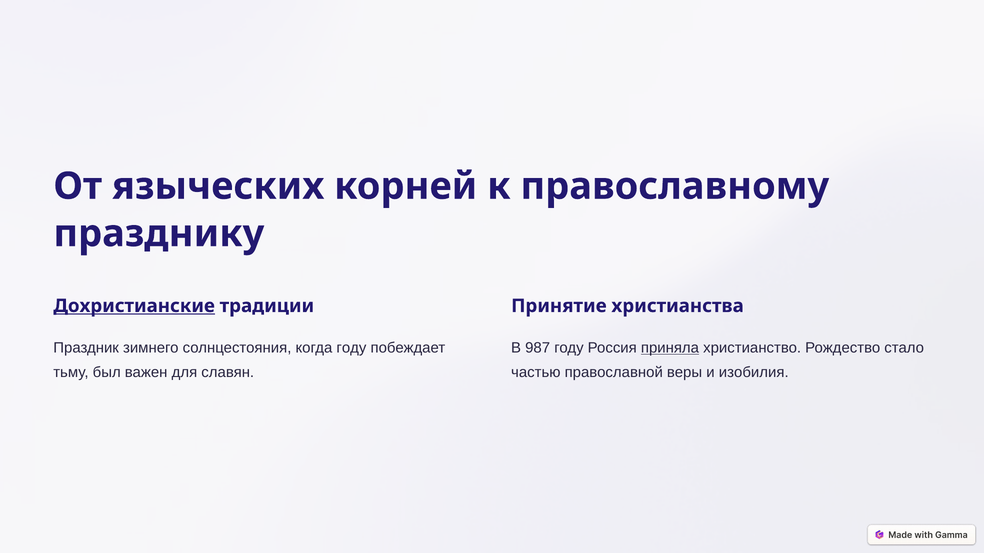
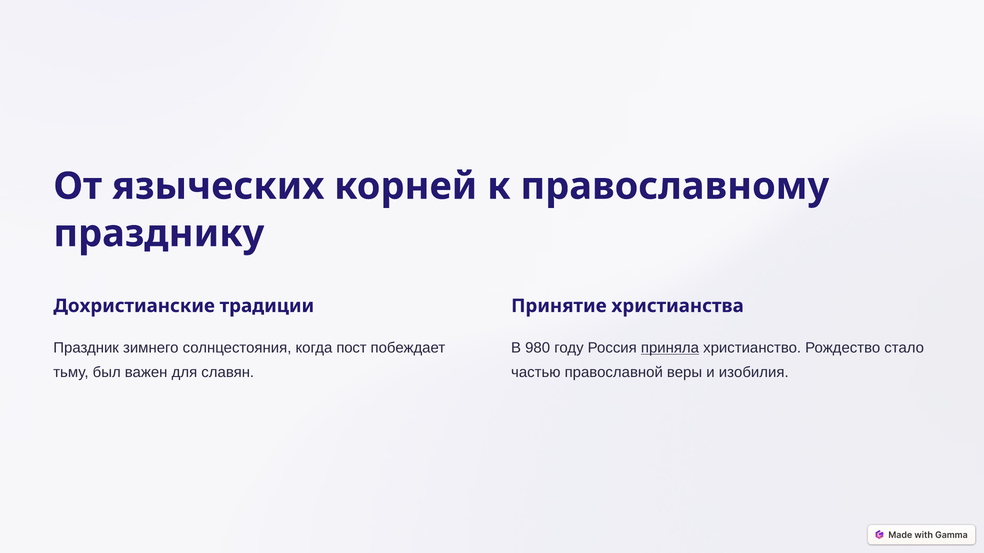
Дохристианские underline: present -> none (134, 306)
когда году: году -> пост (352, 348)
987: 987 -> 980 (538, 348)
